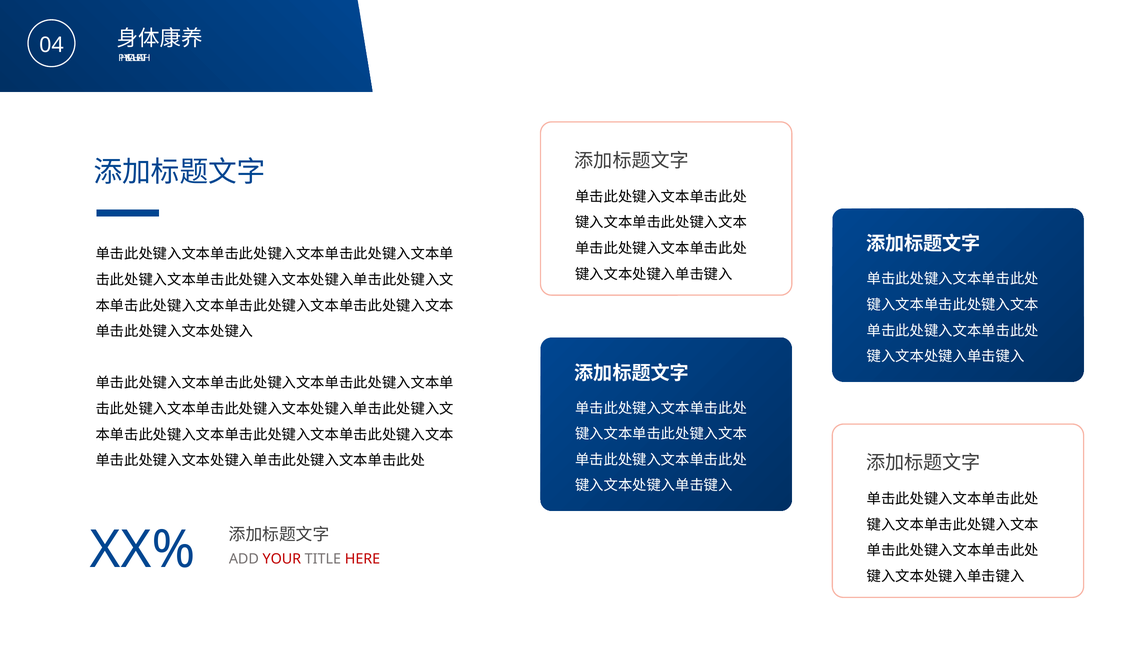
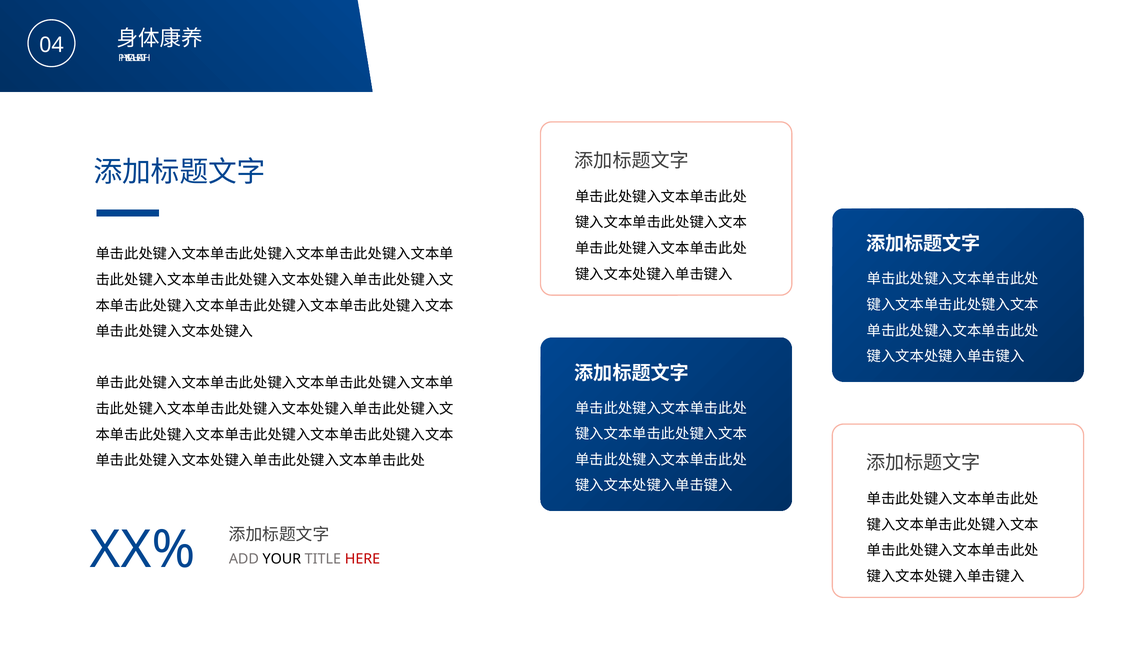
YOUR colour: red -> black (282, 559)
